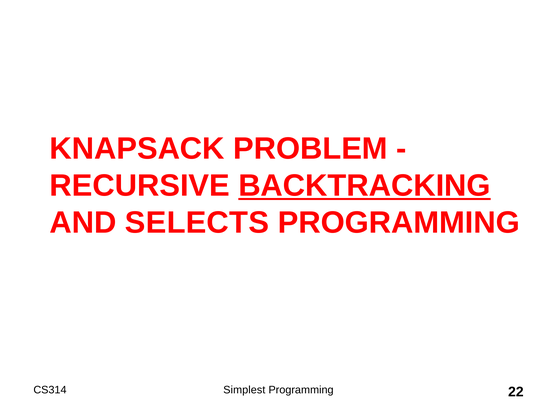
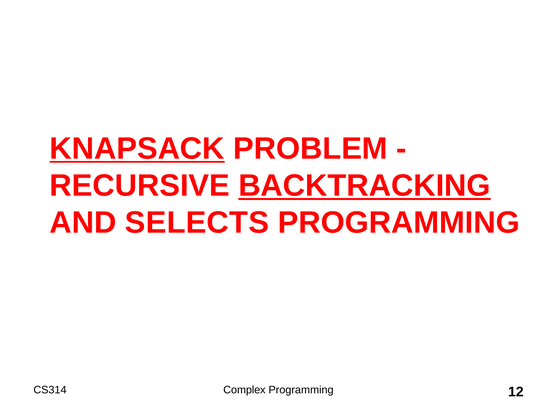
KNAPSACK underline: none -> present (137, 149)
Simplest: Simplest -> Complex (244, 391)
22: 22 -> 12 (516, 393)
